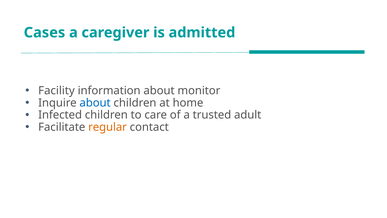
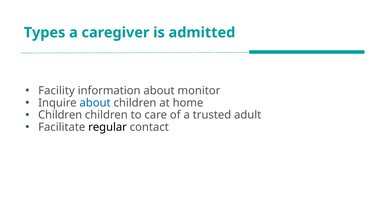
Cases: Cases -> Types (45, 33)
Infected: Infected -> Children (60, 115)
regular colour: orange -> black (108, 127)
